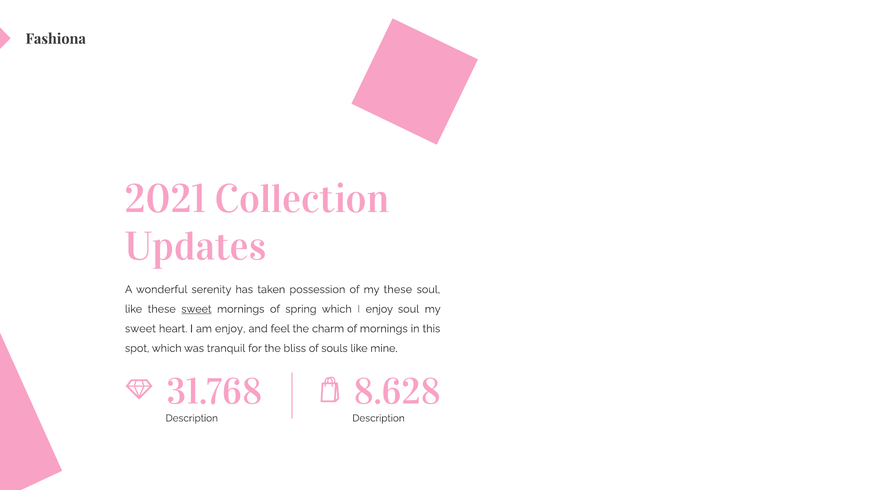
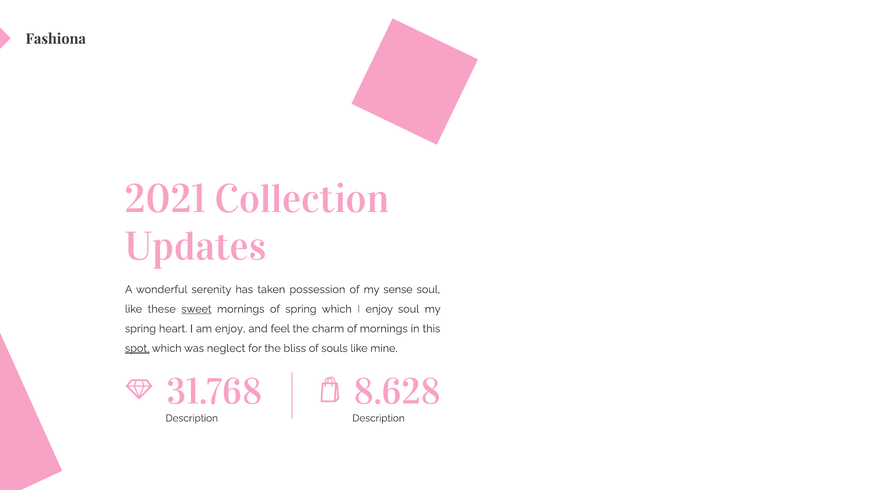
my these: these -> sense (398, 289)
sweet: sweet -> spring (140, 329)
spot underline: none -> present (137, 348)
tranquil: tranquil -> neglect (226, 348)
